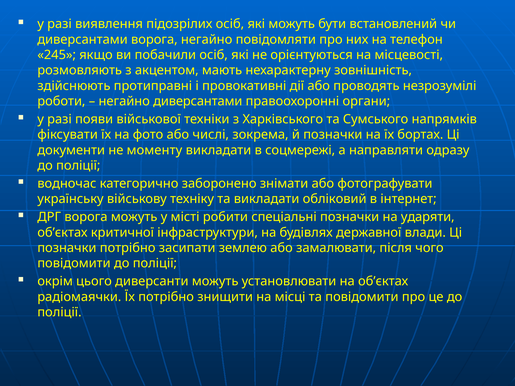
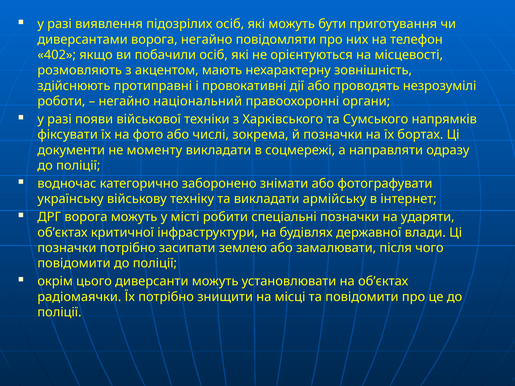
встановлений: встановлений -> приготування (393, 24)
245: 245 -> 402 (57, 55)
негайно диверсантами: диверсантами -> національний (198, 101)
обліковий: обліковий -> армійську (335, 199)
